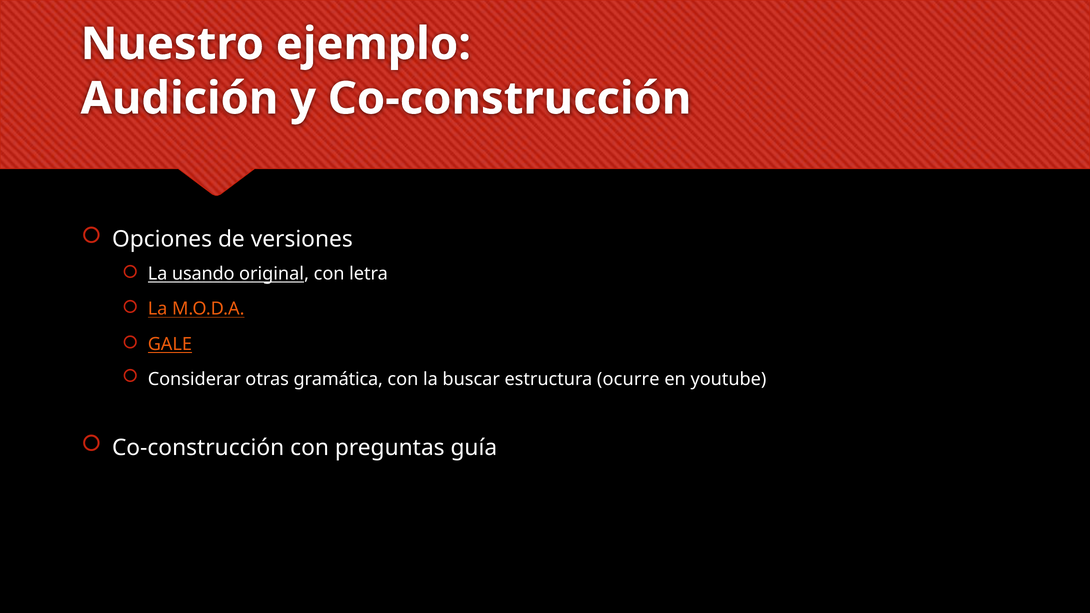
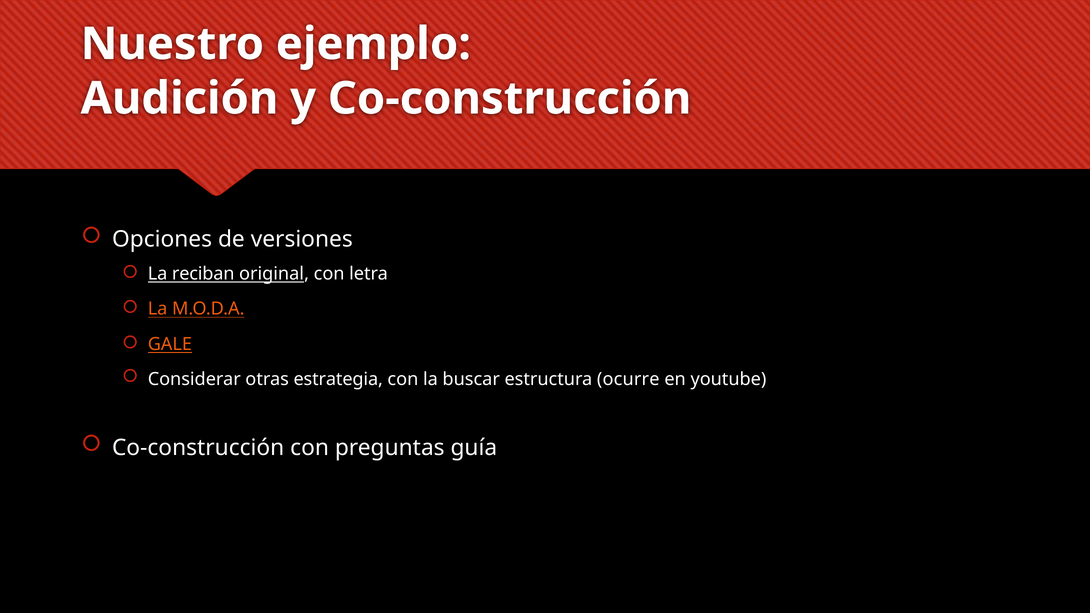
usando: usando -> reciban (203, 274)
gramática: gramática -> estrategia (338, 379)
